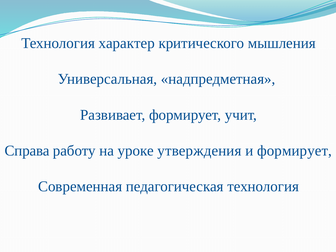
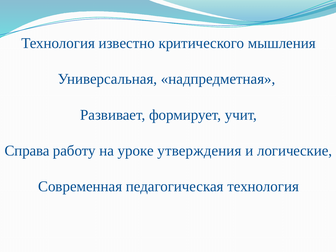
характер: характер -> известно (127, 43)
и формирует: формирует -> логические (295, 151)
